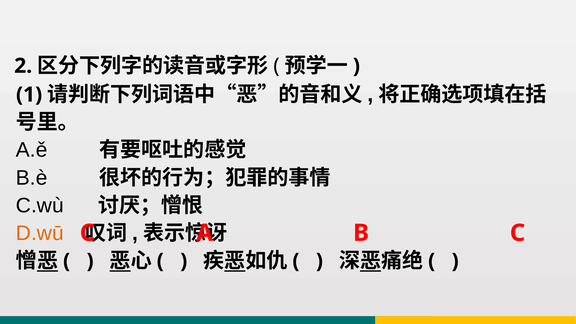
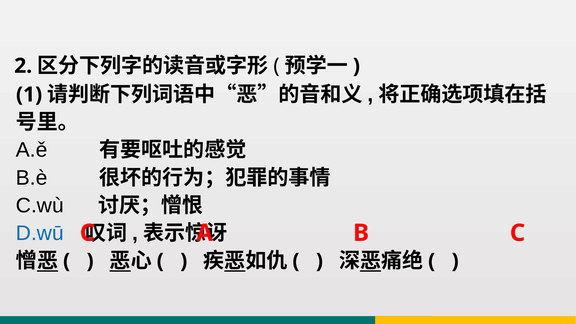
D.wū colour: orange -> blue (40, 233)
